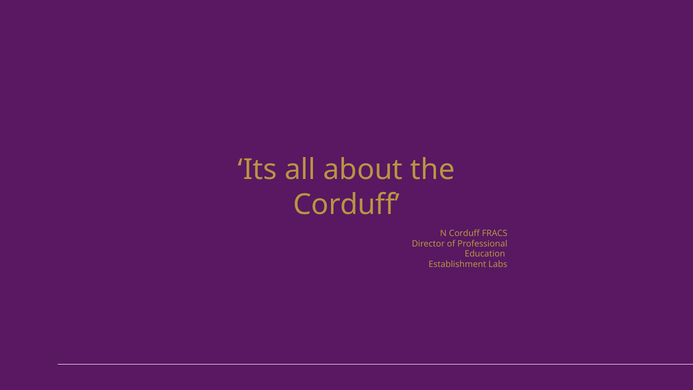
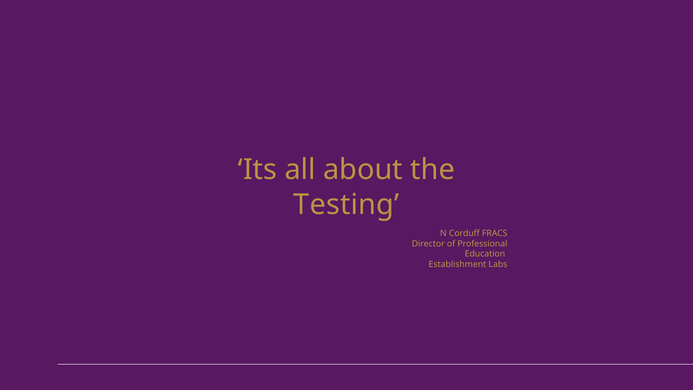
Corduff: Corduff -> Testing (346, 205)
